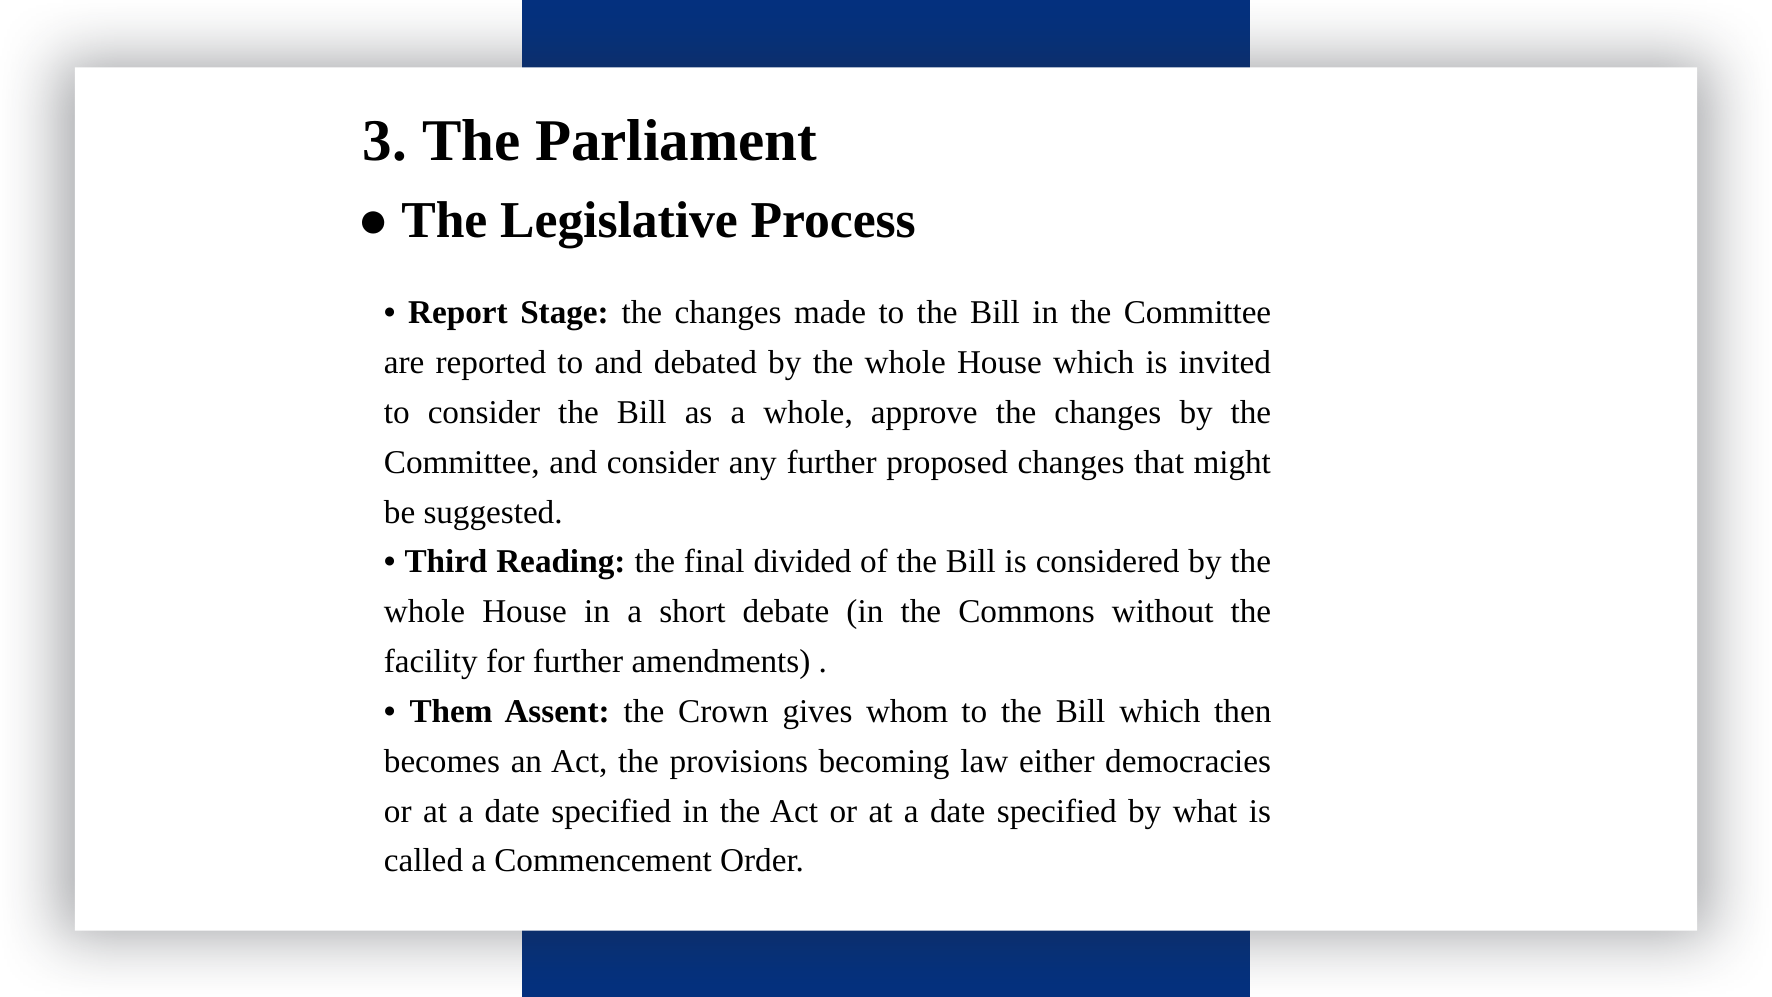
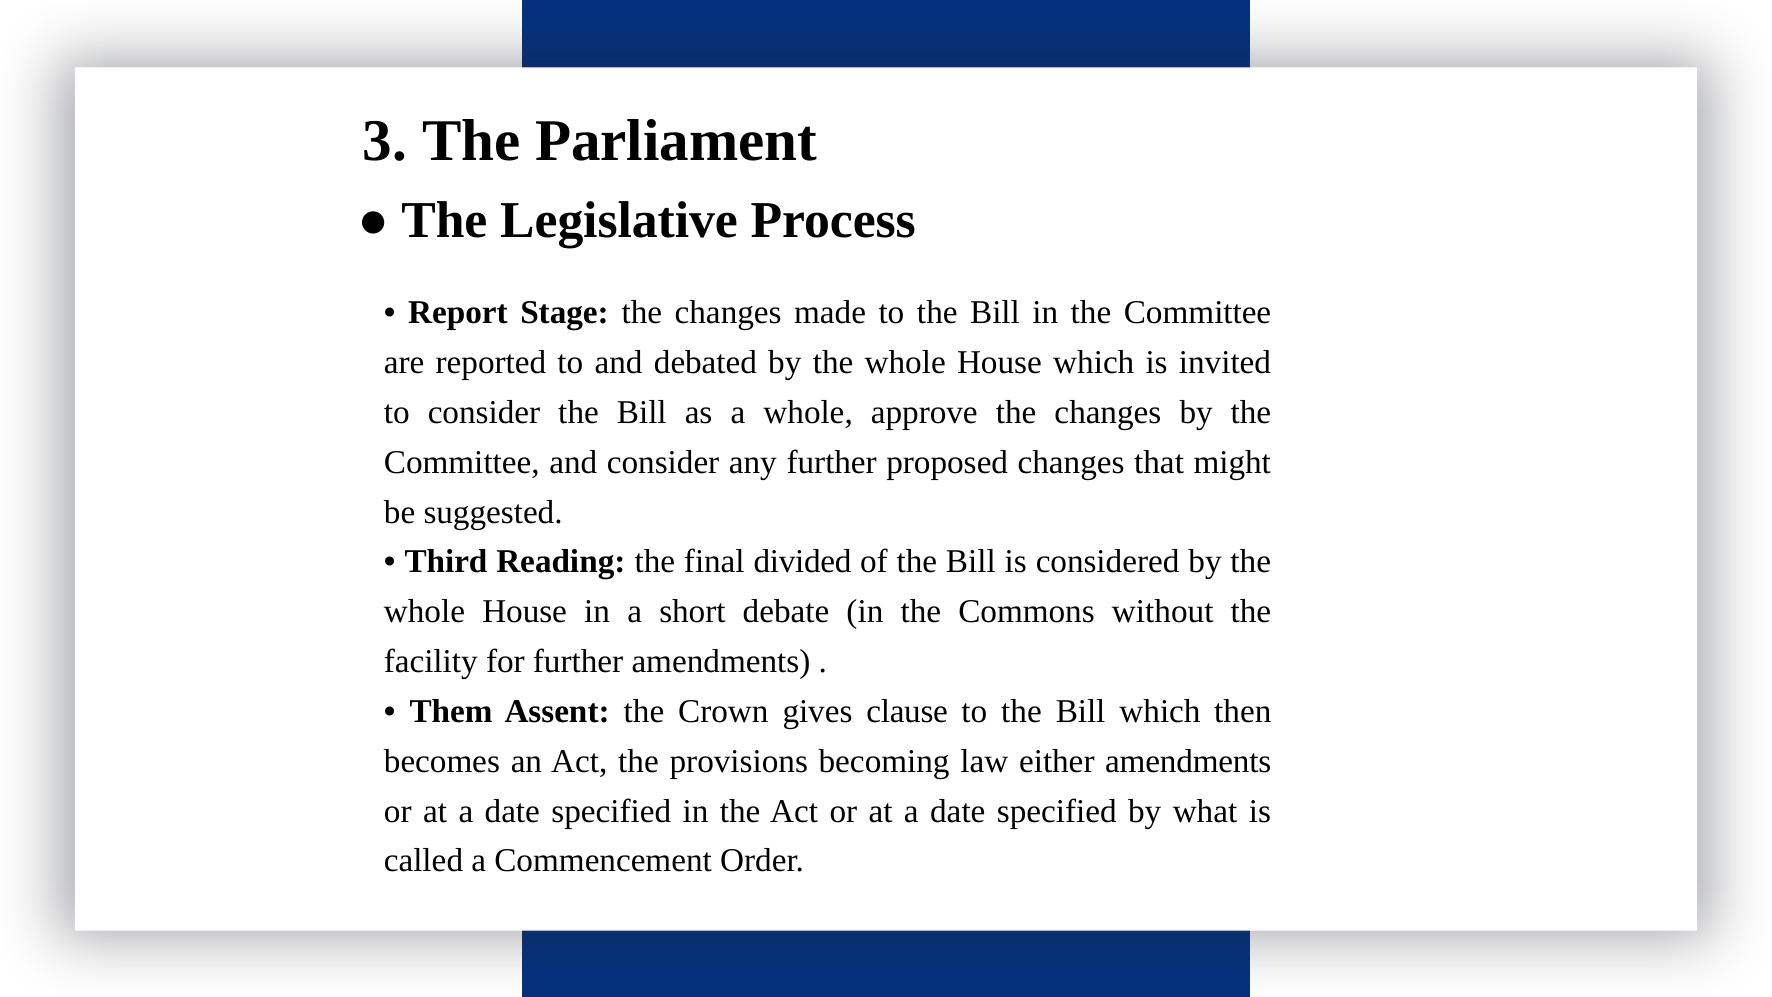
whom: whom -> clause (907, 711)
either democracies: democracies -> amendments (1188, 761)
